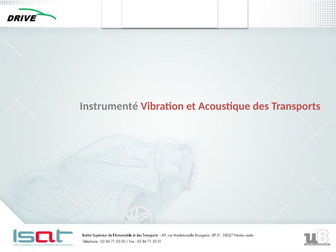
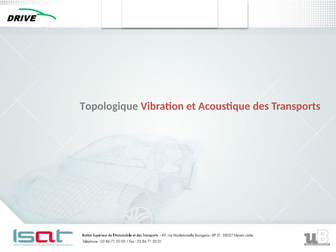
Instrumenté: Instrumenté -> Topologique (109, 106)
